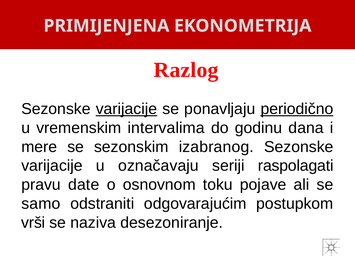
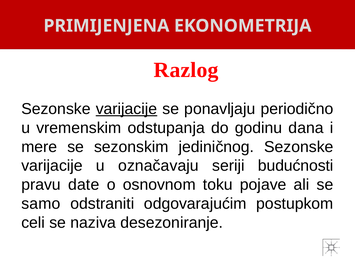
periodično underline: present -> none (297, 109)
intervalima: intervalima -> odstupanja (166, 128)
izabranog: izabranog -> jediničnog (216, 147)
raspolagati: raspolagati -> budućnosti (296, 166)
vrši: vrši -> celi (33, 223)
